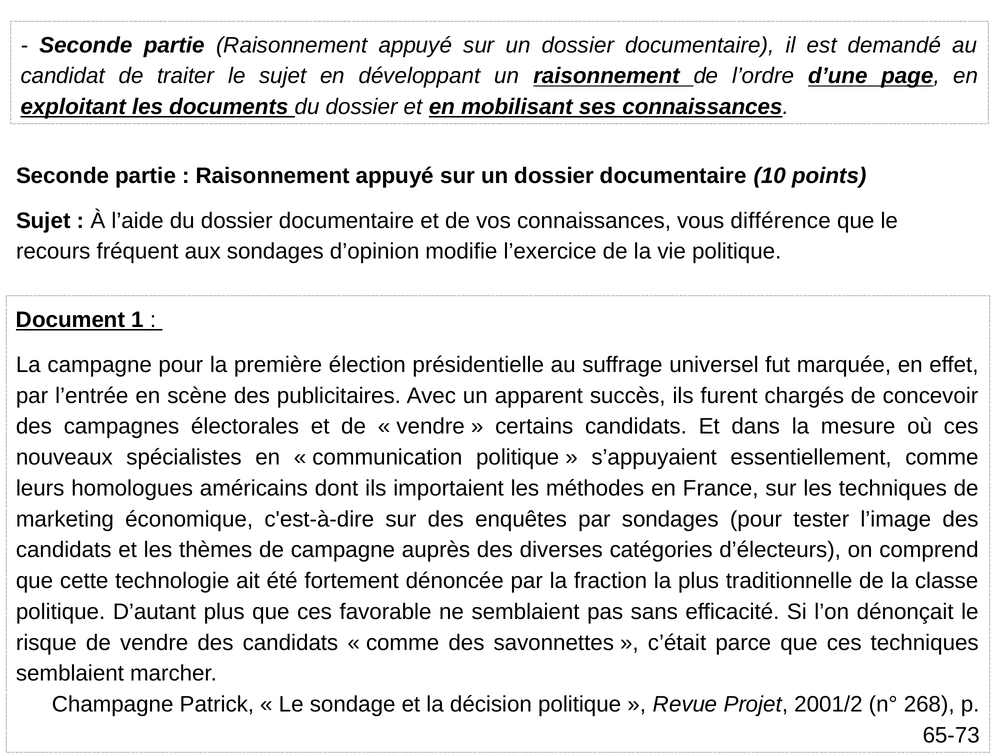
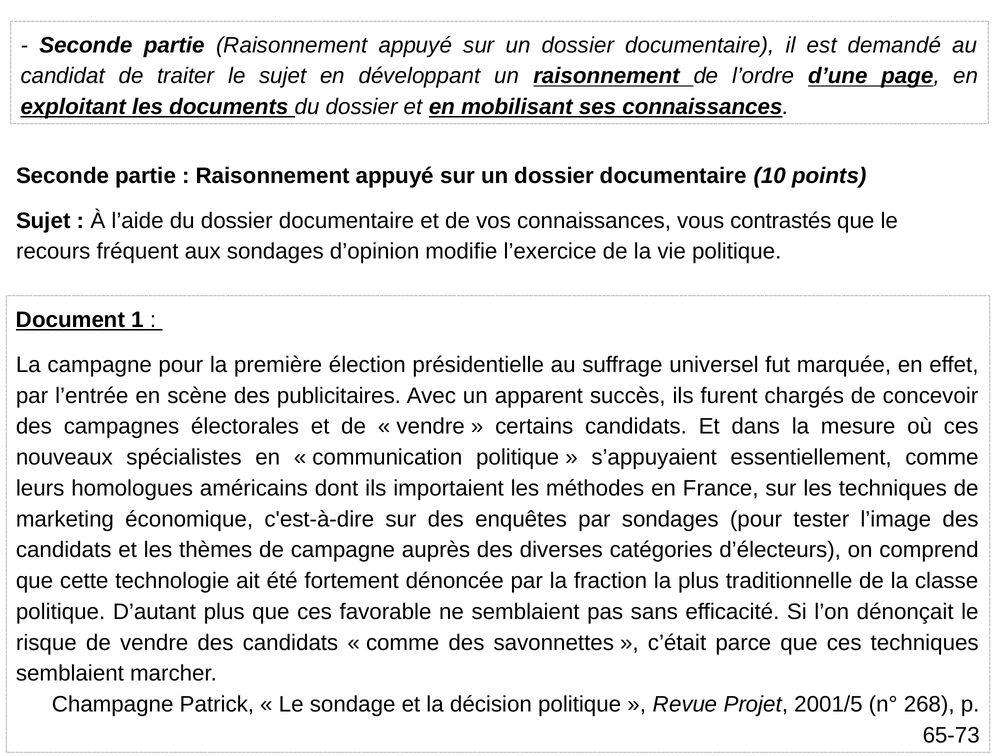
différence: différence -> contrastés (781, 221)
2001/2: 2001/2 -> 2001/5 (828, 704)
